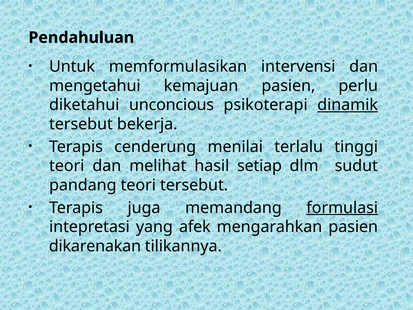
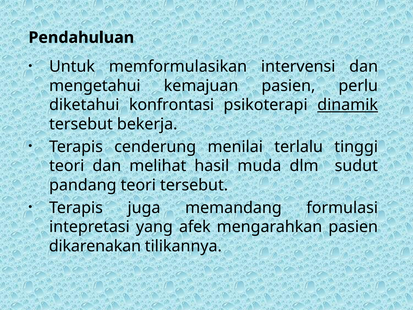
unconcious: unconcious -> konfrontasi (172, 105)
setiap: setiap -> muda (259, 166)
formulasi underline: present -> none (342, 208)
